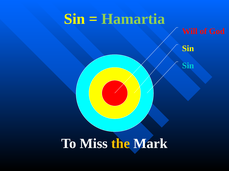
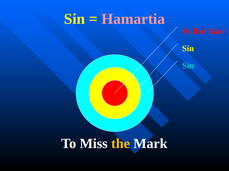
Hamartia colour: light green -> pink (133, 19)
